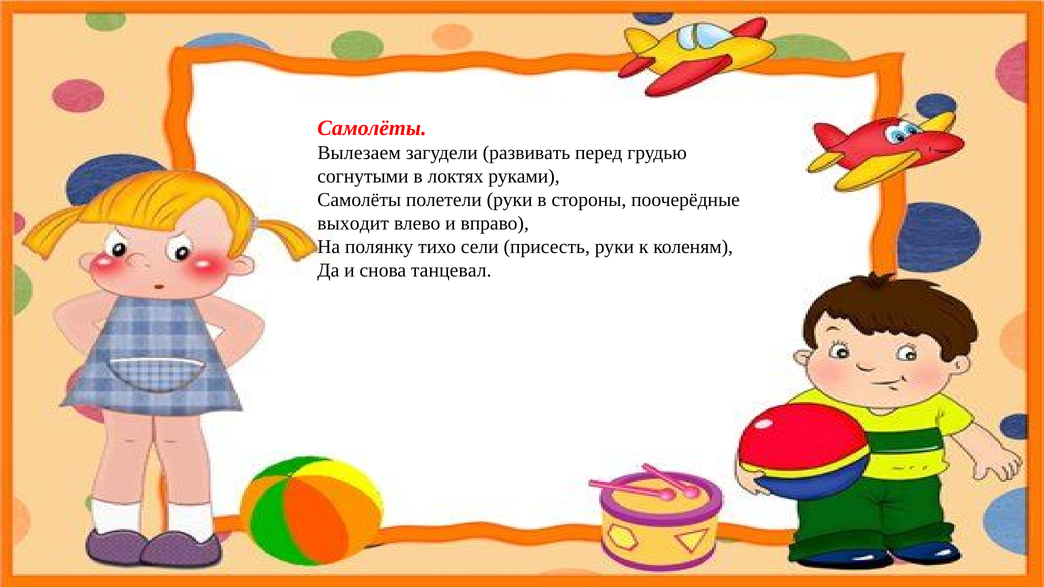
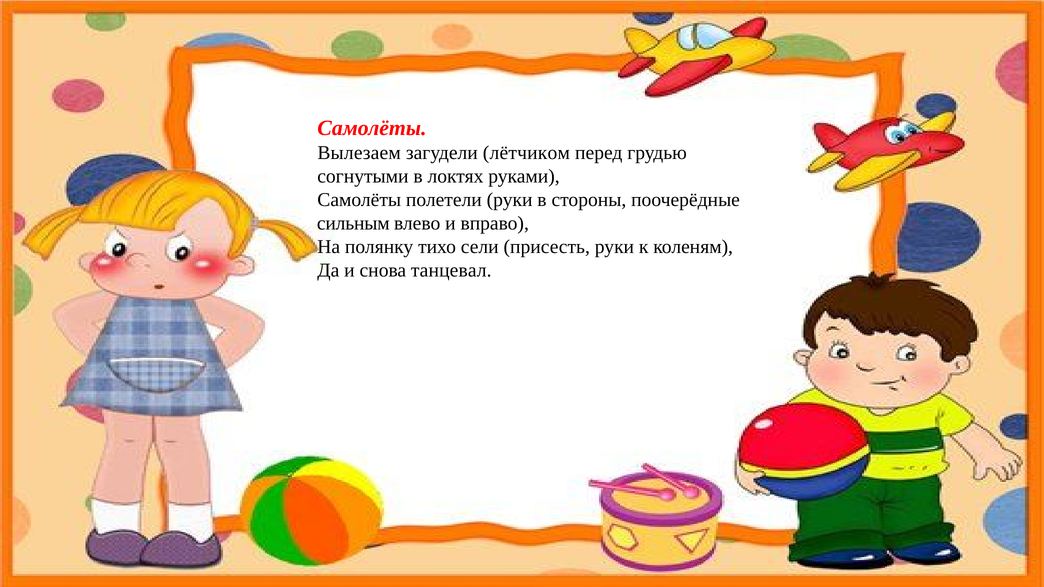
развивать: развивать -> лётчиком (526, 153)
выходит: выходит -> сильным (353, 223)
